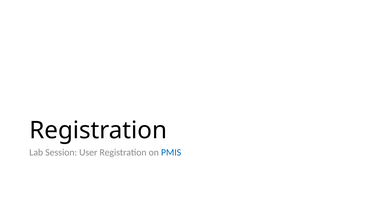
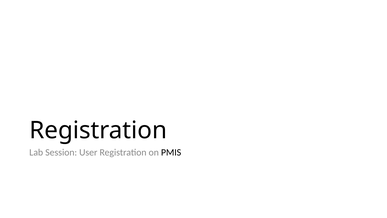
PMIS colour: blue -> black (171, 152)
